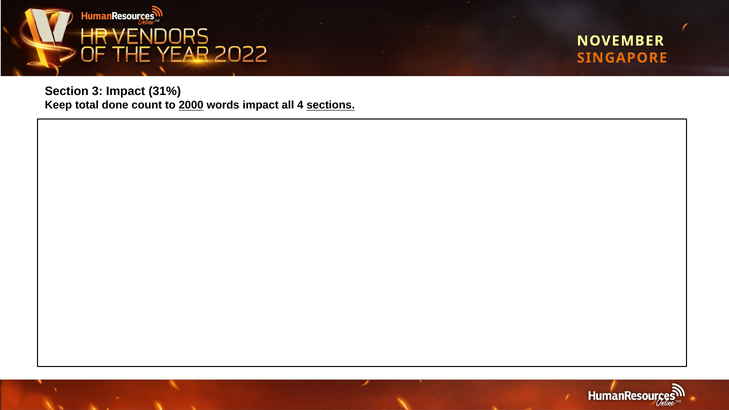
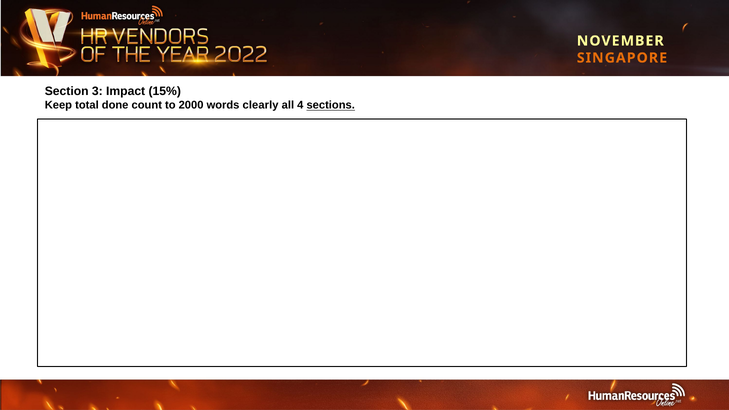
31%: 31% -> 15% (165, 91)
2000 underline: present -> none (191, 105)
words impact: impact -> clearly (261, 105)
